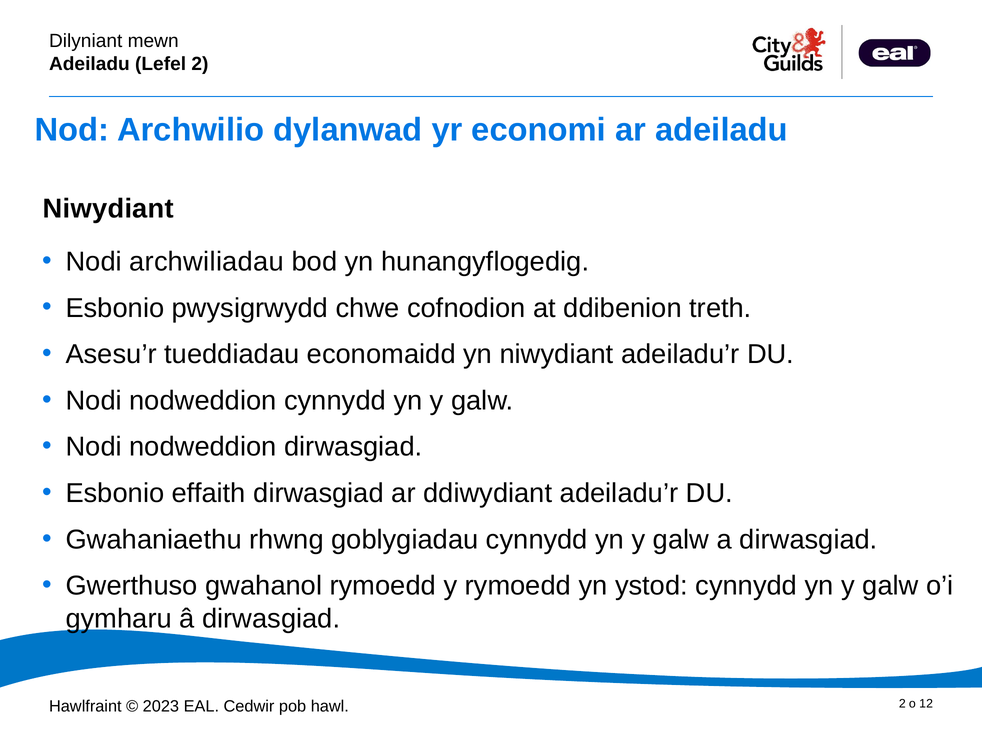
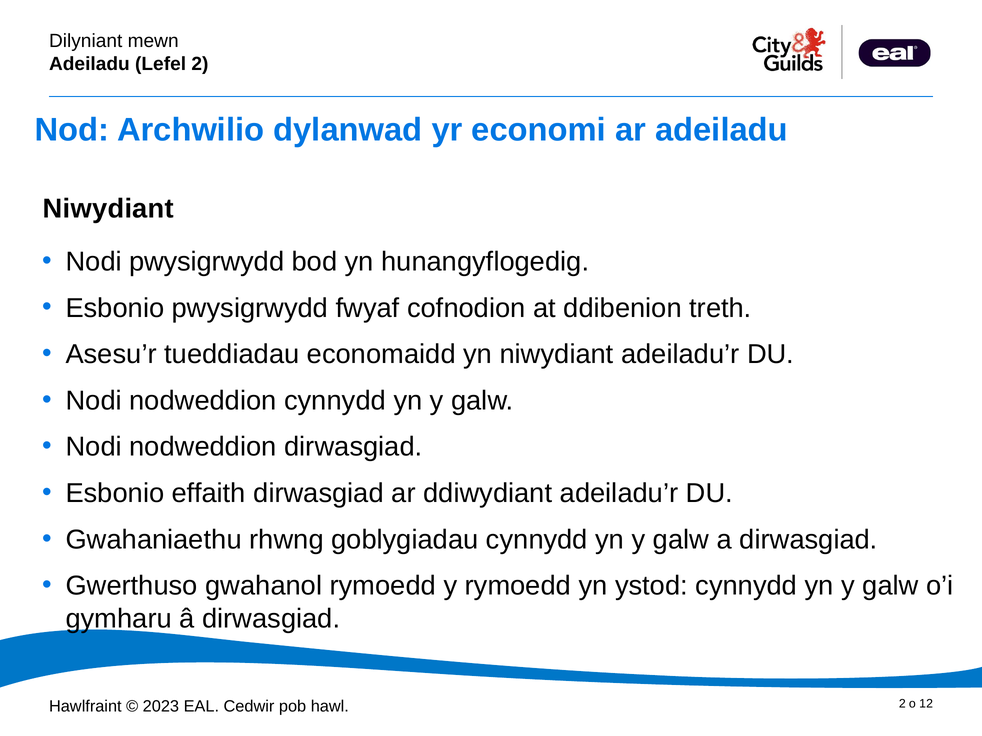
Nodi archwiliadau: archwiliadau -> pwysigrwydd (207, 262)
chwe: chwe -> fwyaf (368, 308)
